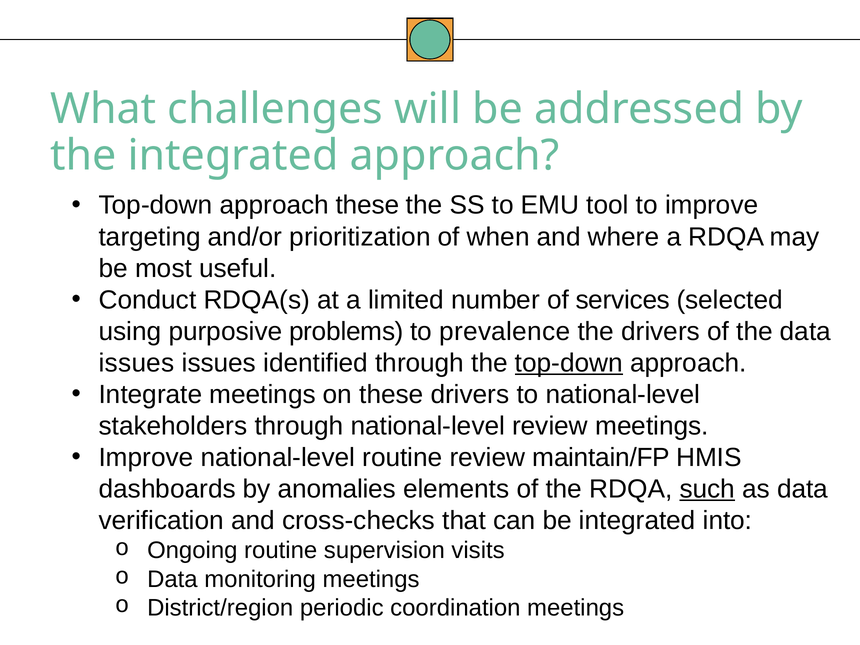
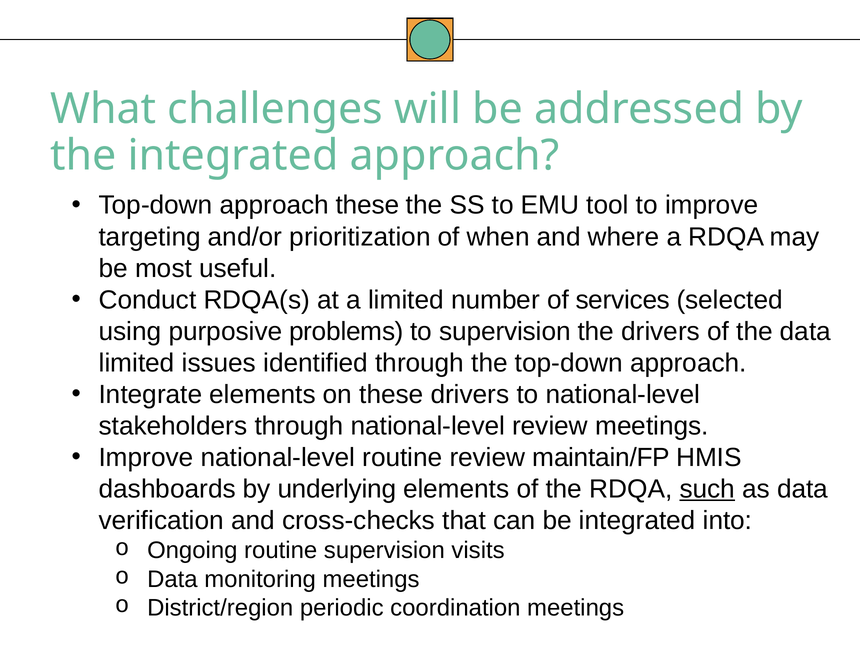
to prevalence: prevalence -> supervision (505, 331)
issues: issues -> limited (137, 363)
top-down underline: present -> none (569, 363)
Integrate meetings: meetings -> elements (263, 394)
anomalies: anomalies -> underlying (337, 489)
